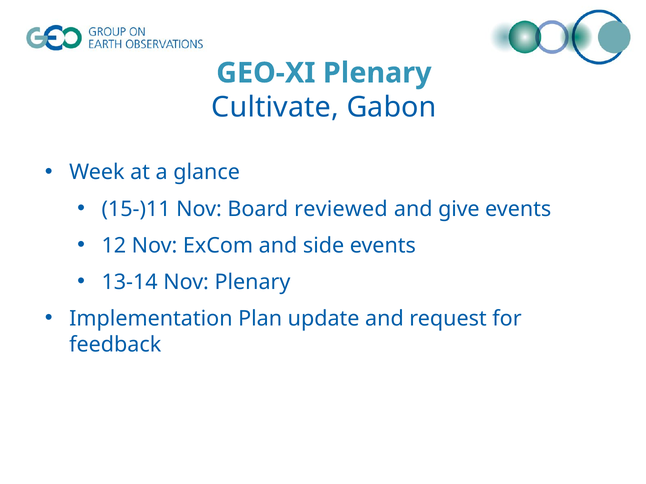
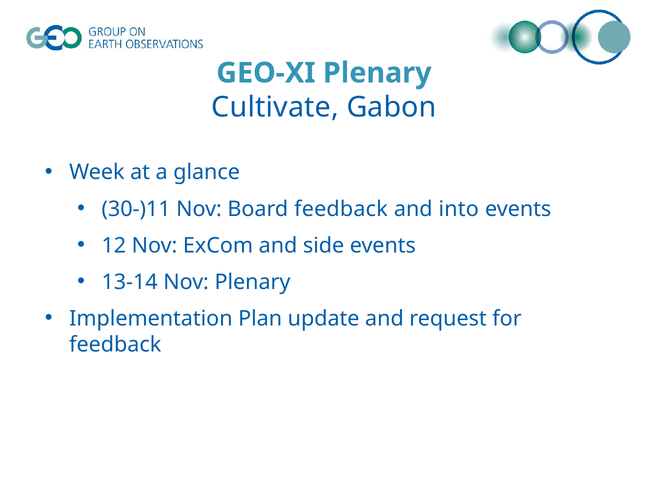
15-)11: 15-)11 -> 30-)11 (136, 209)
Board reviewed: reviewed -> feedback (341, 209)
give: give -> into (459, 209)
